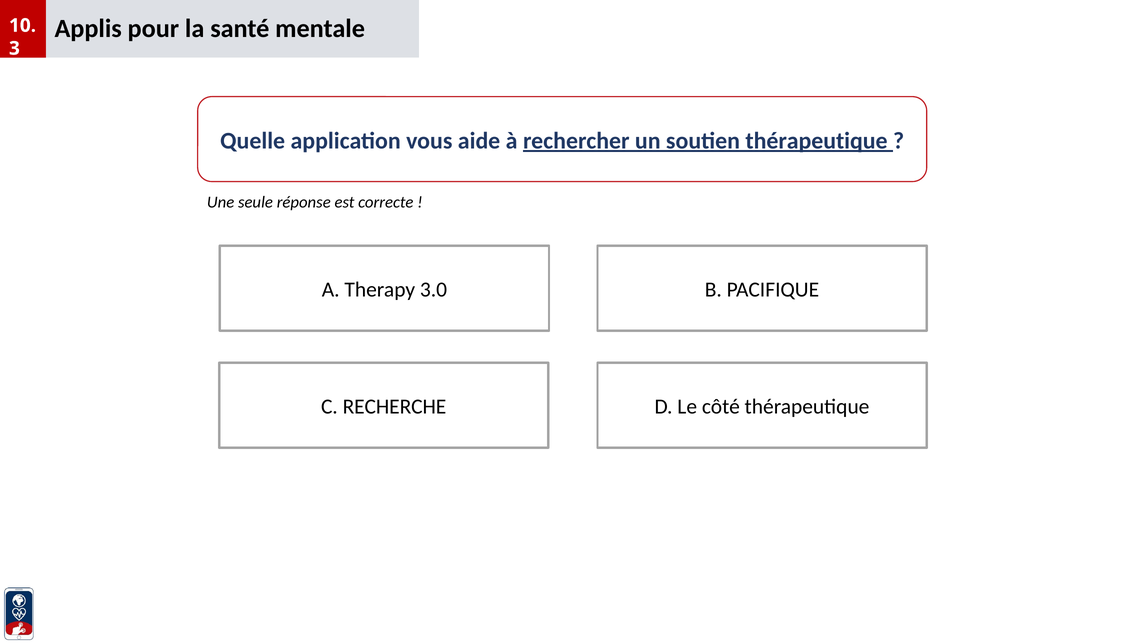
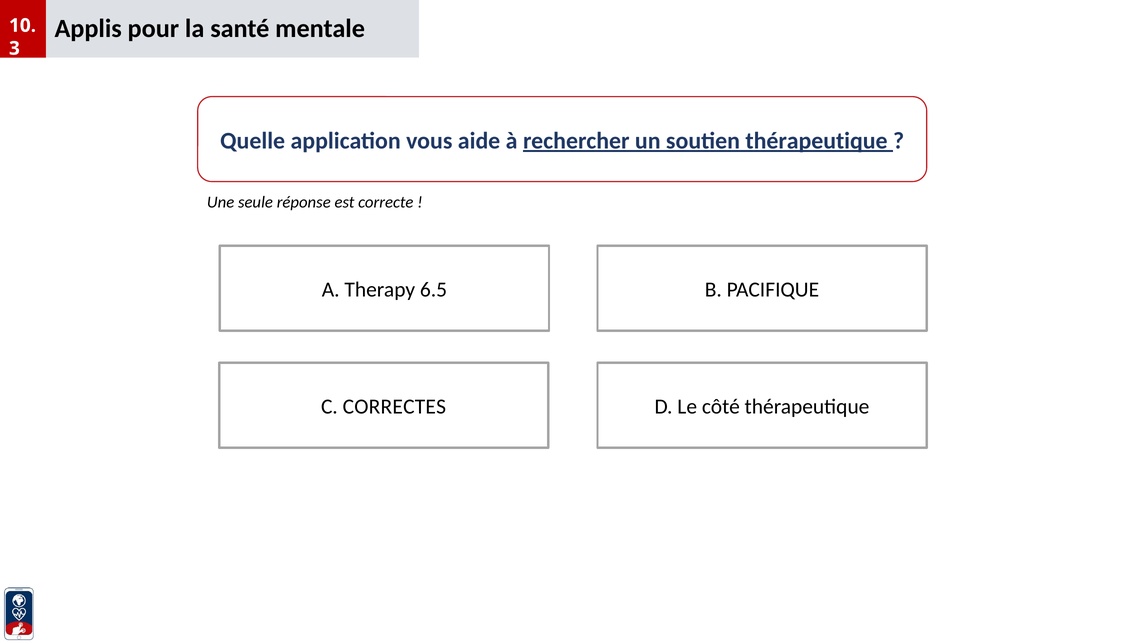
3.0: 3.0 -> 6.5 (433, 290)
RECHERCHE: RECHERCHE -> CORRECTES (394, 407)
